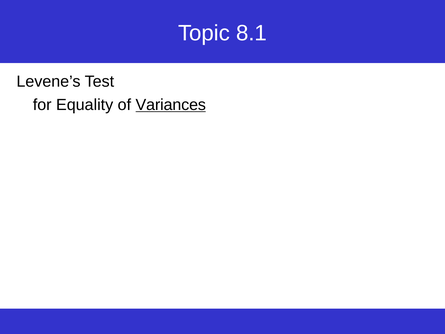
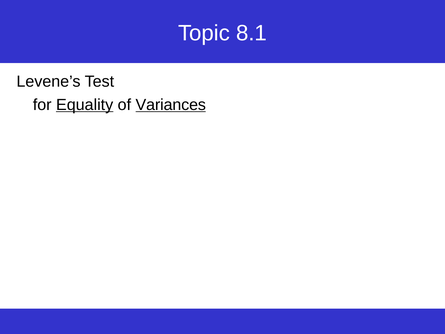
Equality underline: none -> present (85, 105)
